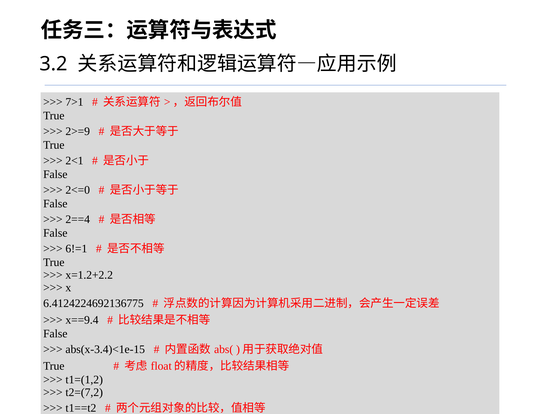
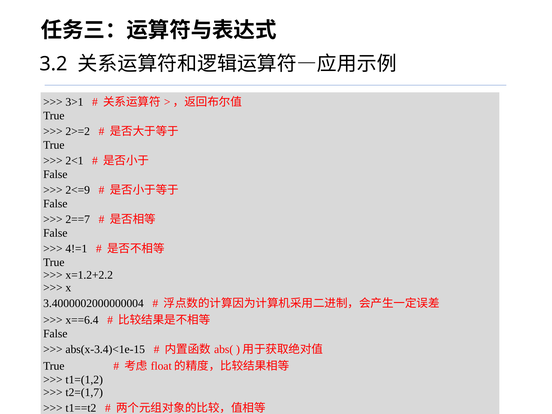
7>1: 7>1 -> 3>1 (74, 102)
2>=9: 2>=9 -> 2>=2 (78, 131)
2<=0: 2<=0 -> 2<=9 (78, 190)
2==4: 2==4 -> 2==7 (78, 219)
6!=1: 6!=1 -> 4!=1 (76, 249)
6.4124224692136775: 6.4124224692136775 -> 3.4000002000000004 (93, 303)
x==9.4: x==9.4 -> x==6.4 (82, 320)
t2=(7,2: t2=(7,2 -> t2=(1,7 (84, 392)
